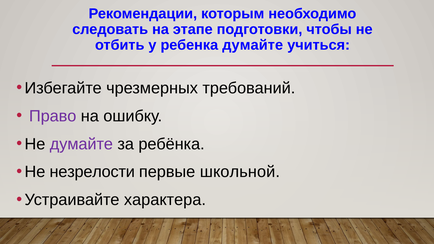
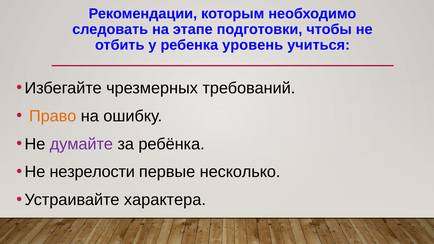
ребенка думайте: думайте -> уровень (253, 45)
Право colour: purple -> orange (53, 116)
школьной: школьной -> несколько (240, 172)
